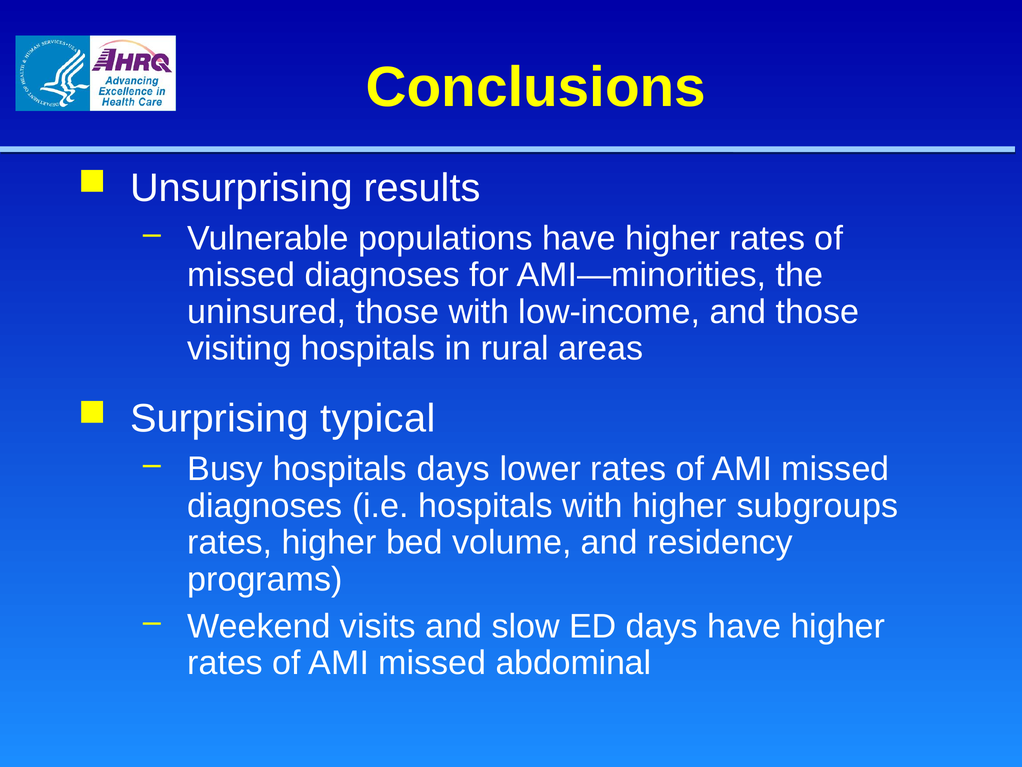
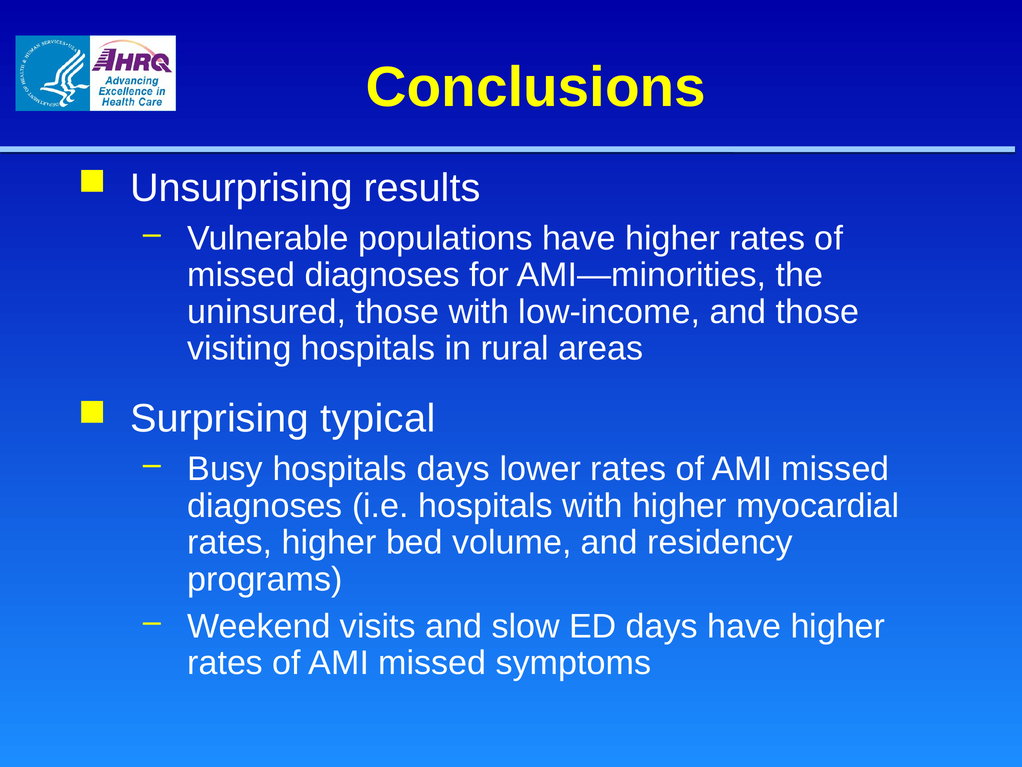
subgroups: subgroups -> myocardial (818, 505)
abdominal: abdominal -> symptoms (573, 663)
